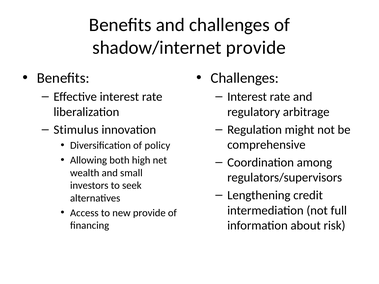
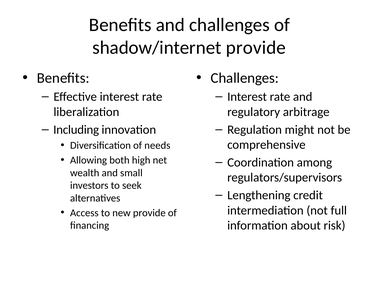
Stimulus: Stimulus -> Including (76, 130)
policy: policy -> needs (157, 146)
